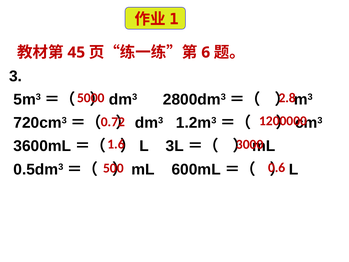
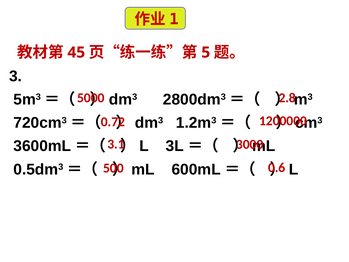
6: 6 -> 5 (206, 52)
1.6: 1.6 -> 3.1 (116, 144)
